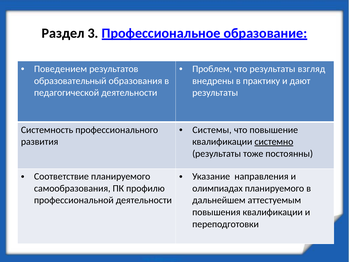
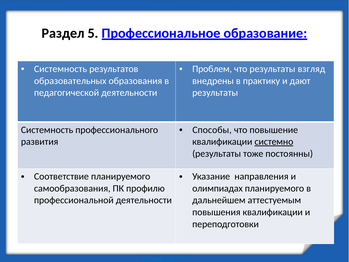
3: 3 -> 5 (93, 33)
Поведением: Поведением -> Системность (61, 69)
образовательный: образовательный -> образовательных (70, 81)
Системы: Системы -> Способы (212, 130)
